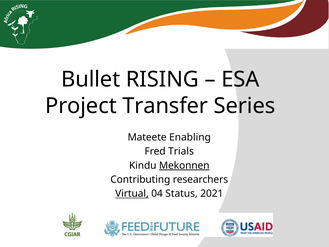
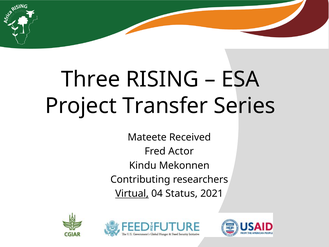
Bullet: Bullet -> Three (91, 79)
Enabling: Enabling -> Received (190, 137)
Trials: Trials -> Actor (181, 151)
Mekonnen underline: present -> none (184, 165)
